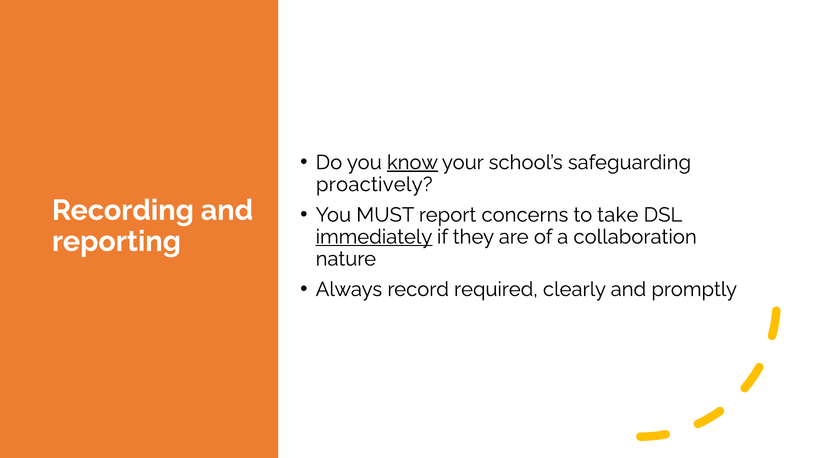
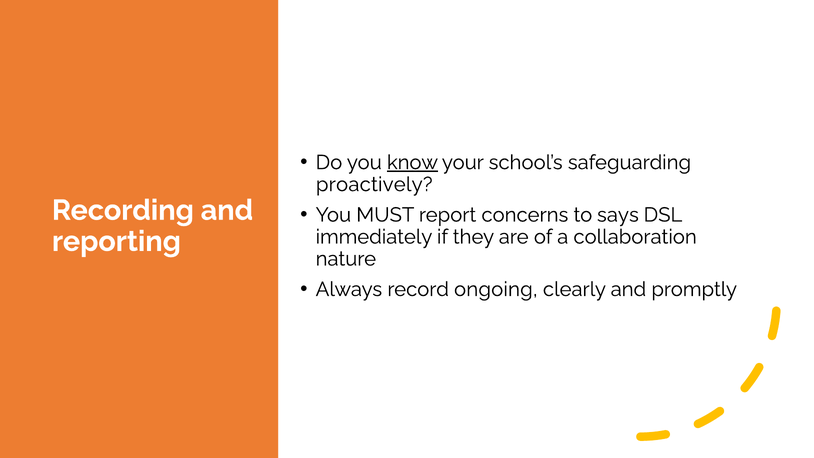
take: take -> says (618, 215)
immediately underline: present -> none (374, 237)
required: required -> ongoing (496, 289)
